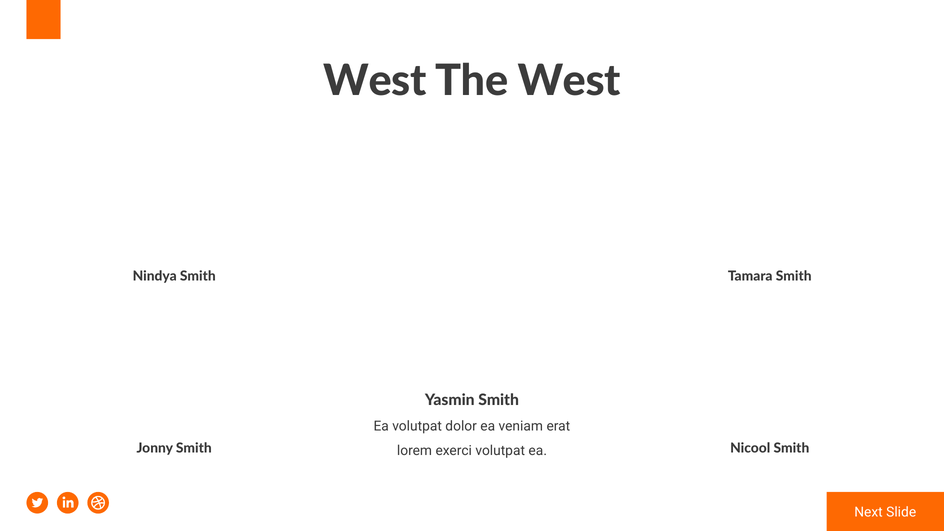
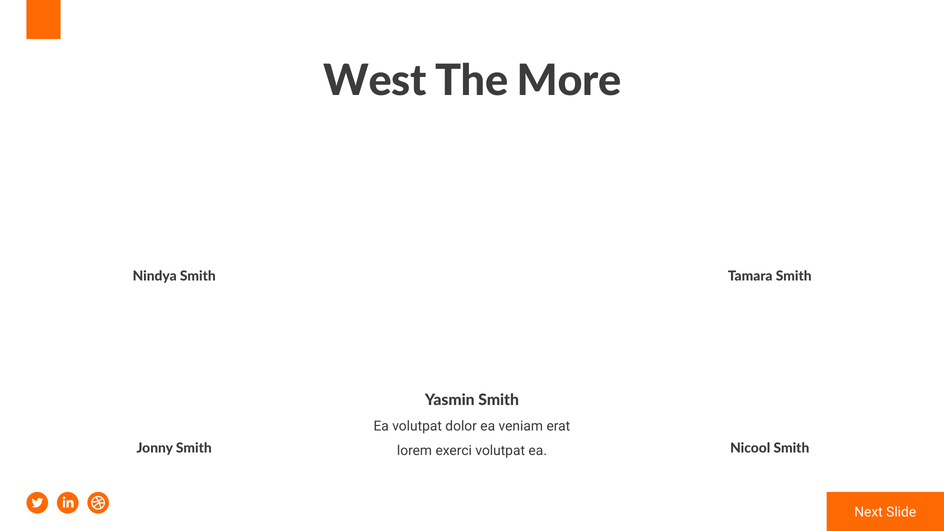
The West: West -> More (569, 81)
